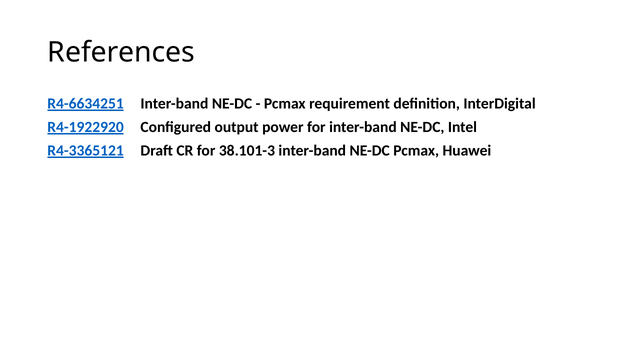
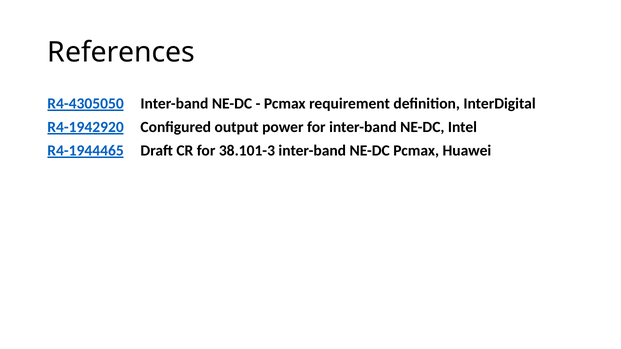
R4-6634251: R4-6634251 -> R4-4305050 (86, 104)
R4-1922920: R4-1922920 -> R4-1942920 (86, 127)
R4-3365121: R4-3365121 -> R4-1944465 (86, 151)
